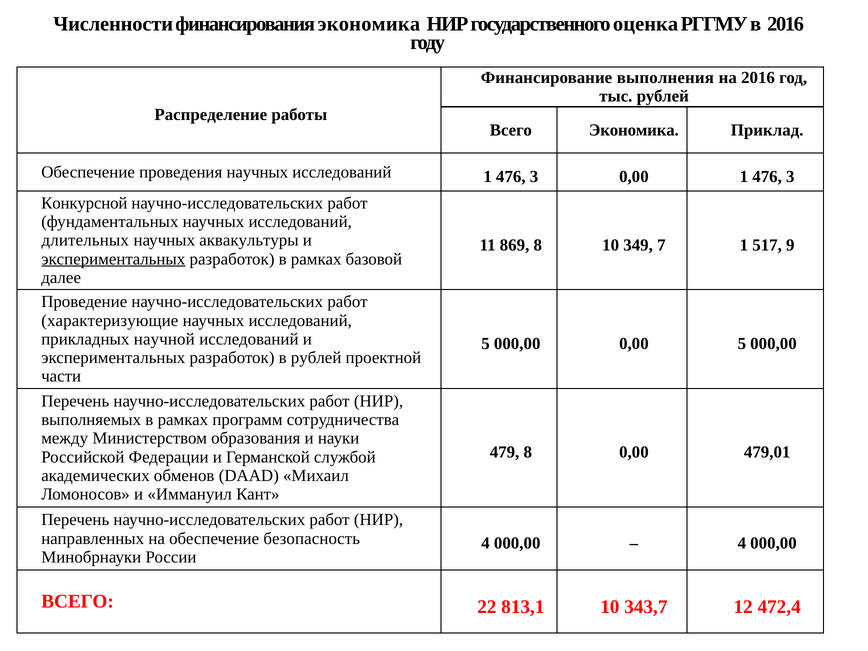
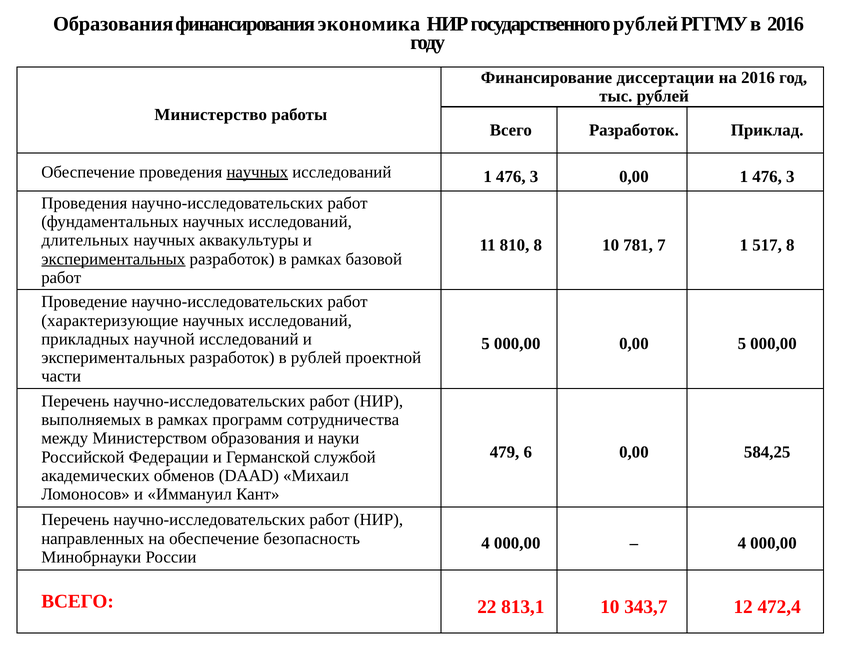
Численности: Численности -> Образования (113, 24)
государственного оценка: оценка -> рублей (646, 24)
выполнения: выполнения -> диссертации (665, 78)
Распределение: Распределение -> Министерство (211, 115)
Всего Экономика: Экономика -> Разработок (634, 130)
научных underline: none -> present (257, 172)
Конкурсной: Конкурсной -> Проведения (84, 203)
869: 869 -> 810 (515, 245)
349: 349 -> 781 (638, 245)
517 9: 9 -> 8 (790, 245)
далее: далее -> работ (61, 278)
479 8: 8 -> 6 (528, 452)
479,01: 479,01 -> 584,25 (767, 452)
